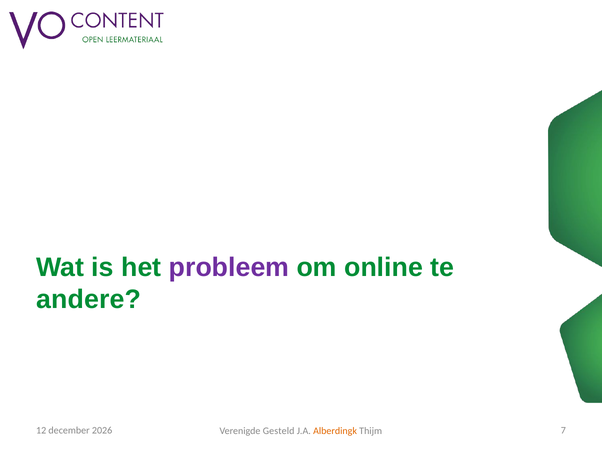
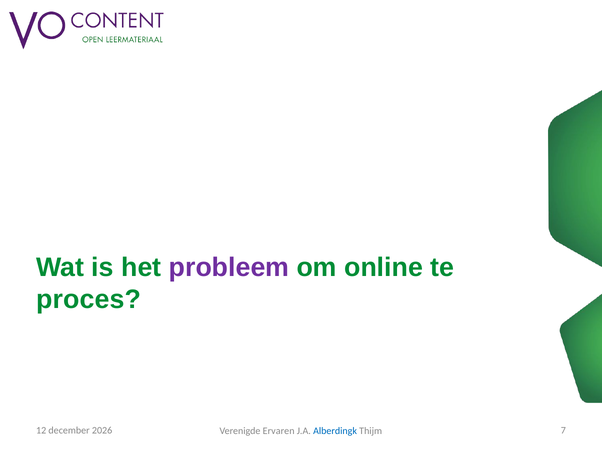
andere: andere -> proces (89, 300)
Gesteld: Gesteld -> Ervaren (279, 431)
Alberdingk colour: orange -> blue (335, 431)
